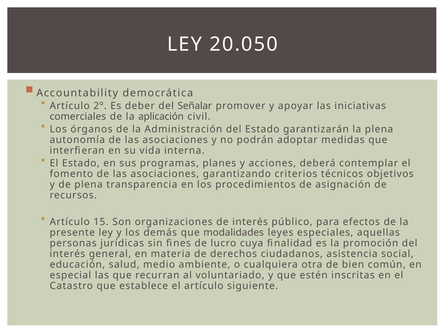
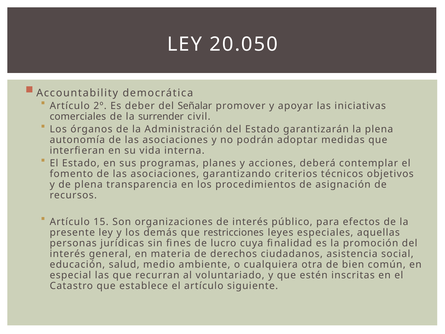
aplicación: aplicación -> surrender (161, 117)
modalidades: modalidades -> restricciones (234, 232)
